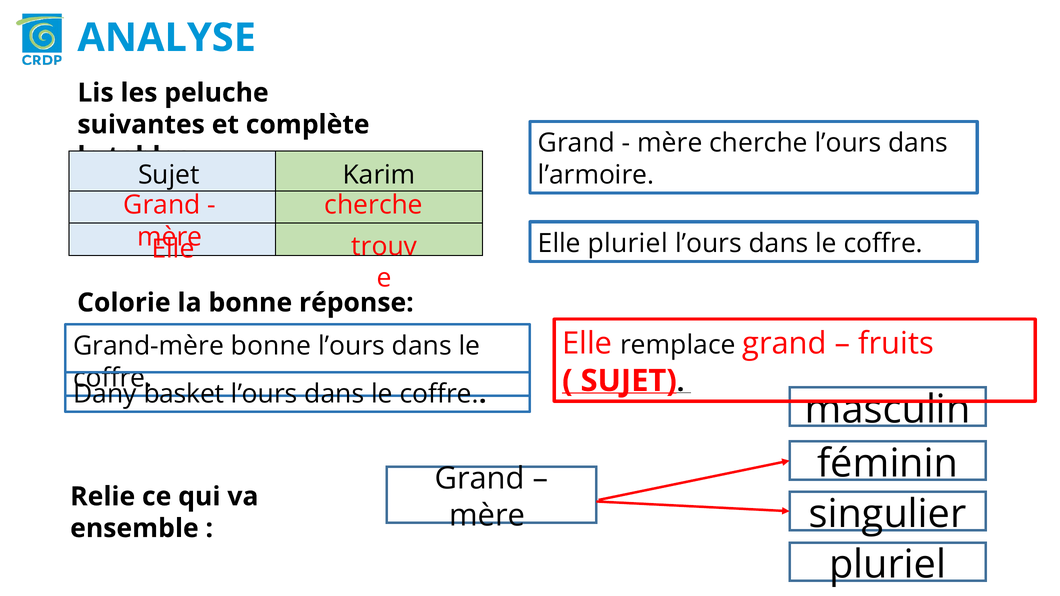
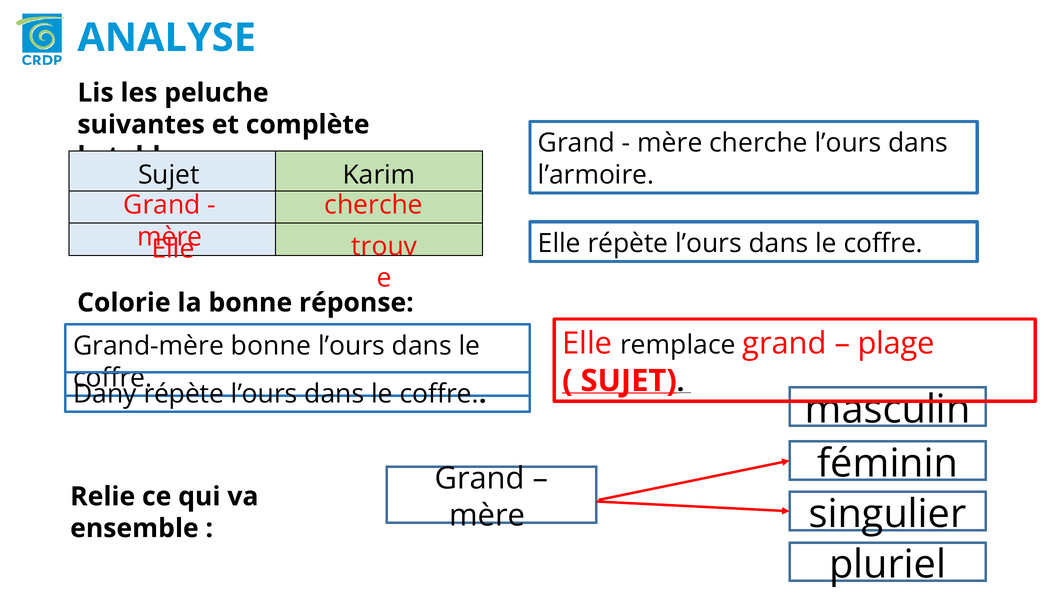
Elle pluriel: pluriel -> répète (628, 244)
fruits: fruits -> plage (896, 344)
basket: basket -> répète (184, 394)
